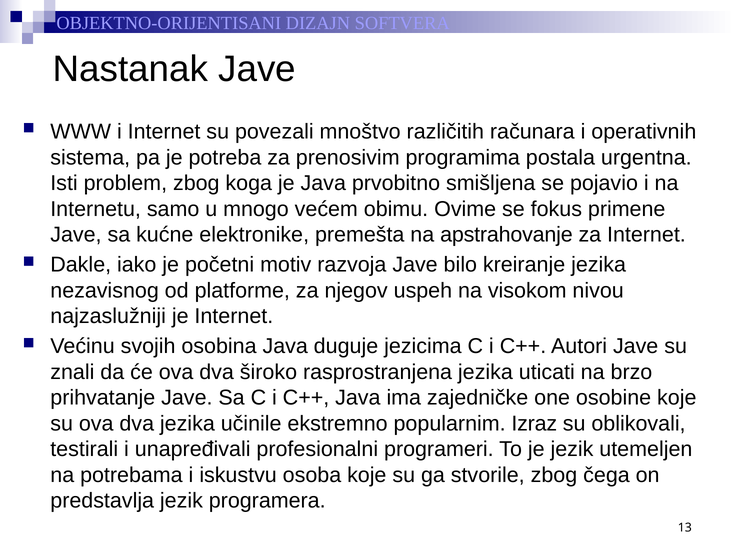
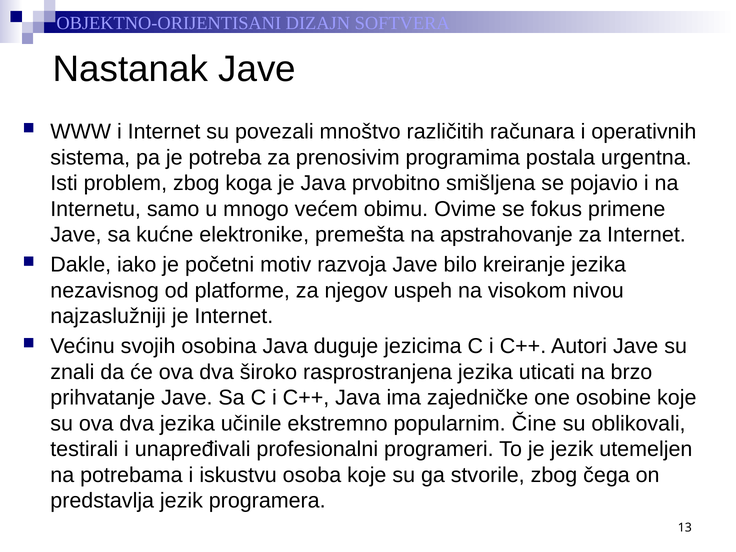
Izraz: Izraz -> Čine (534, 424)
